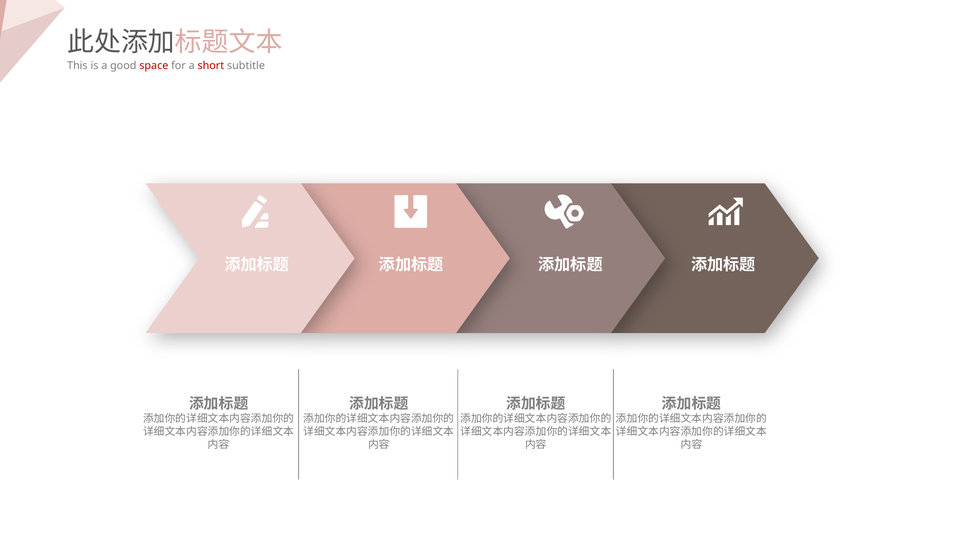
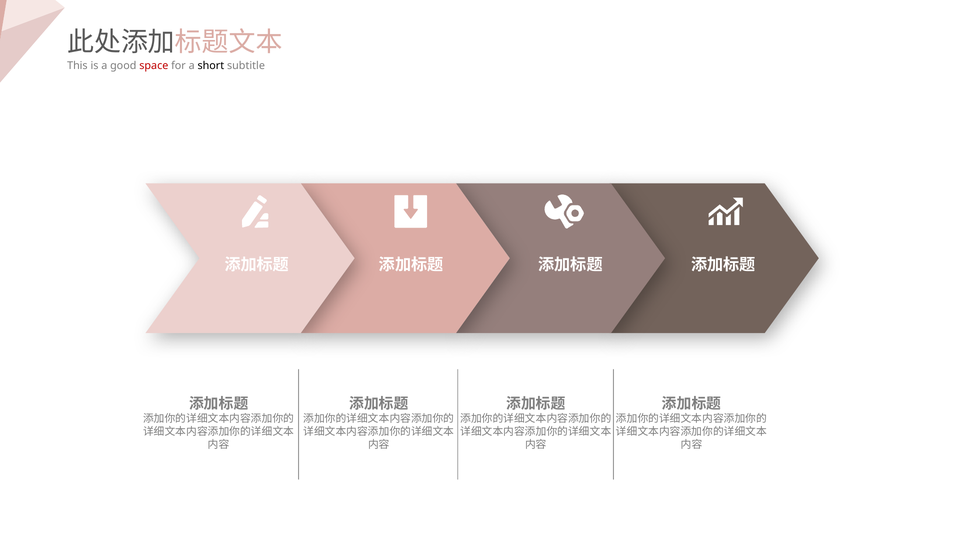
short colour: red -> black (211, 66)
